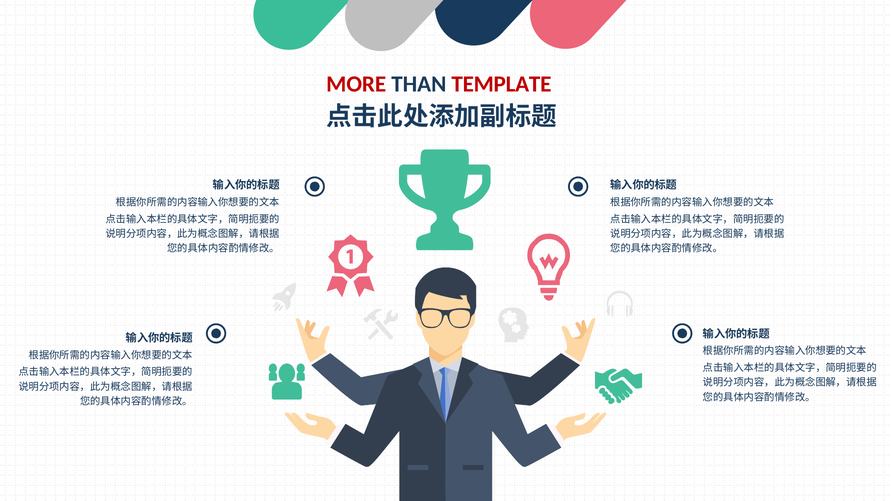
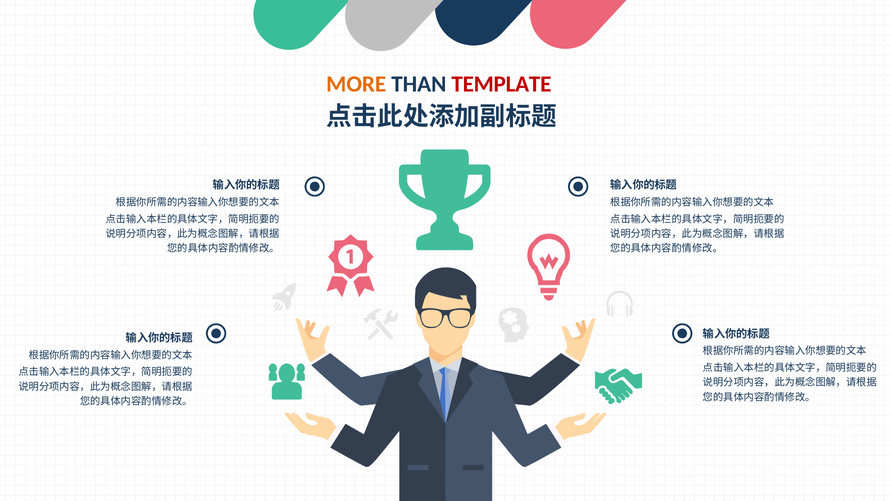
MORE colour: red -> orange (356, 84)
